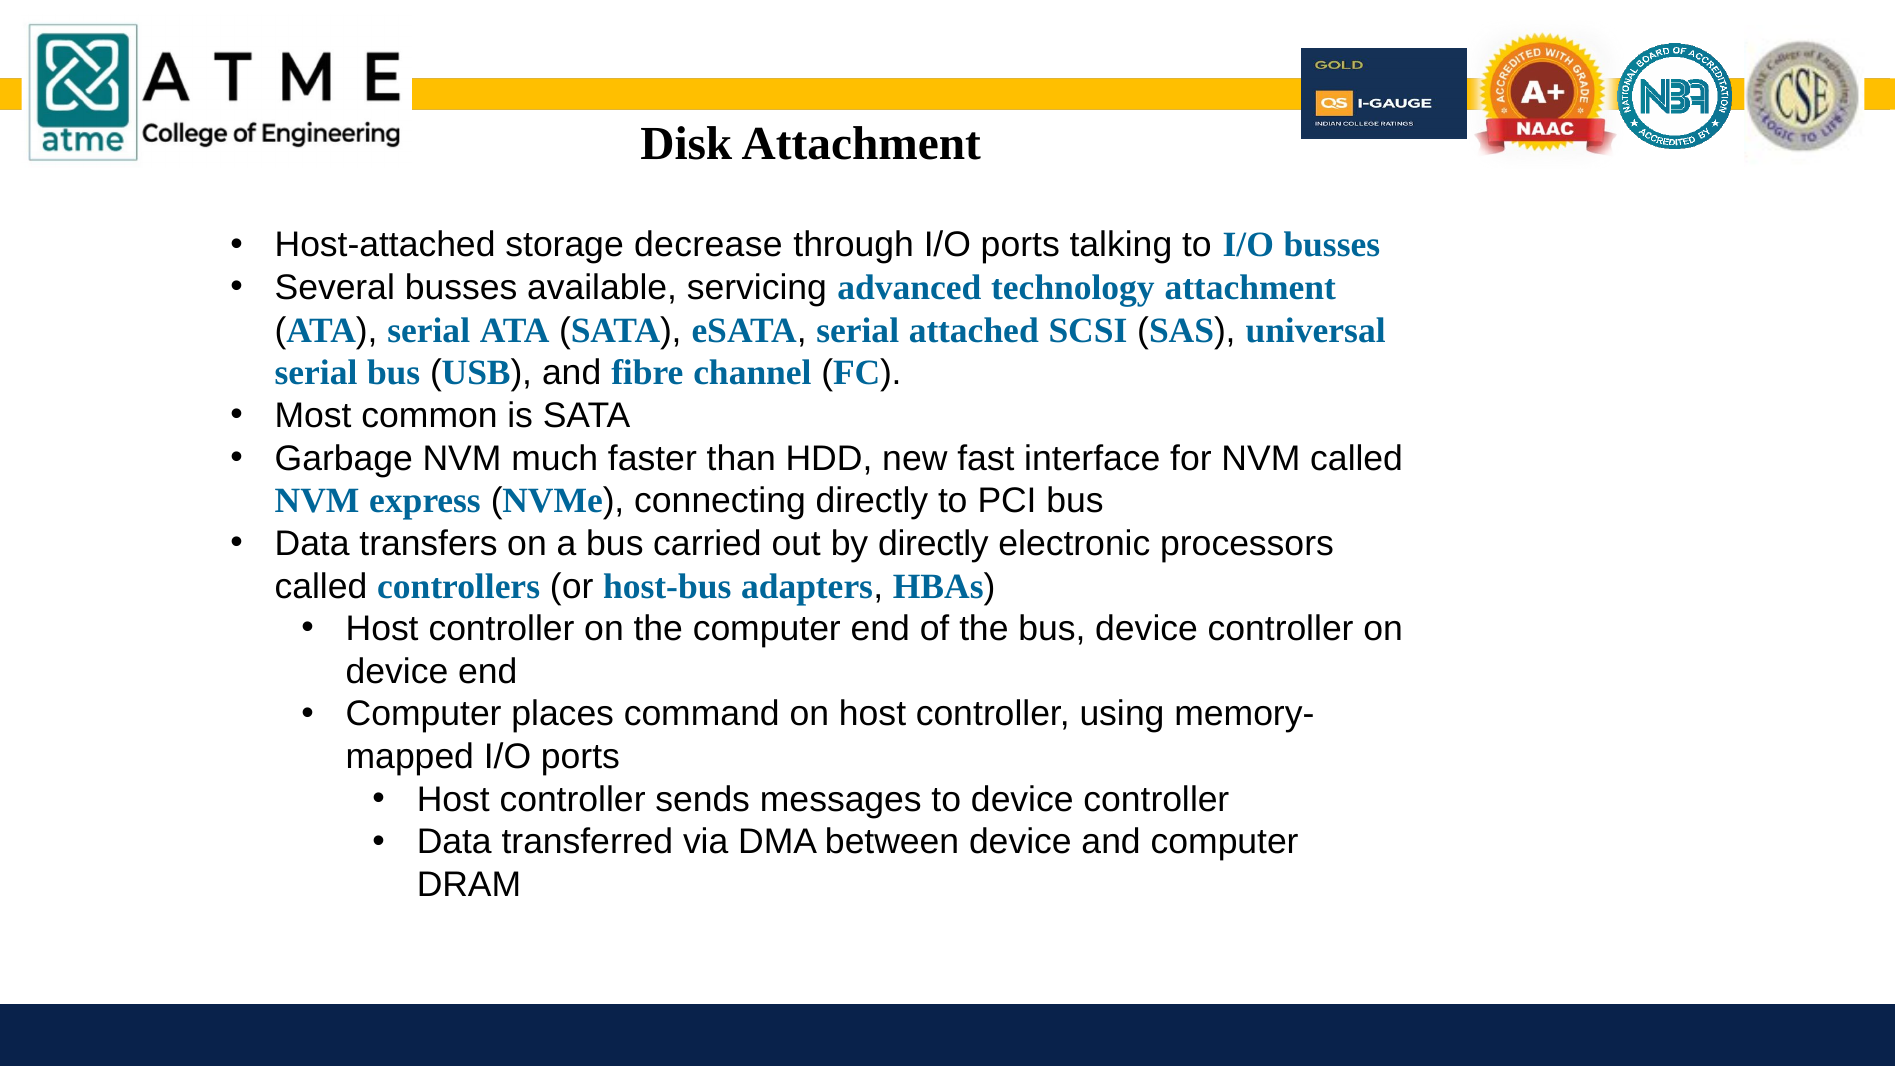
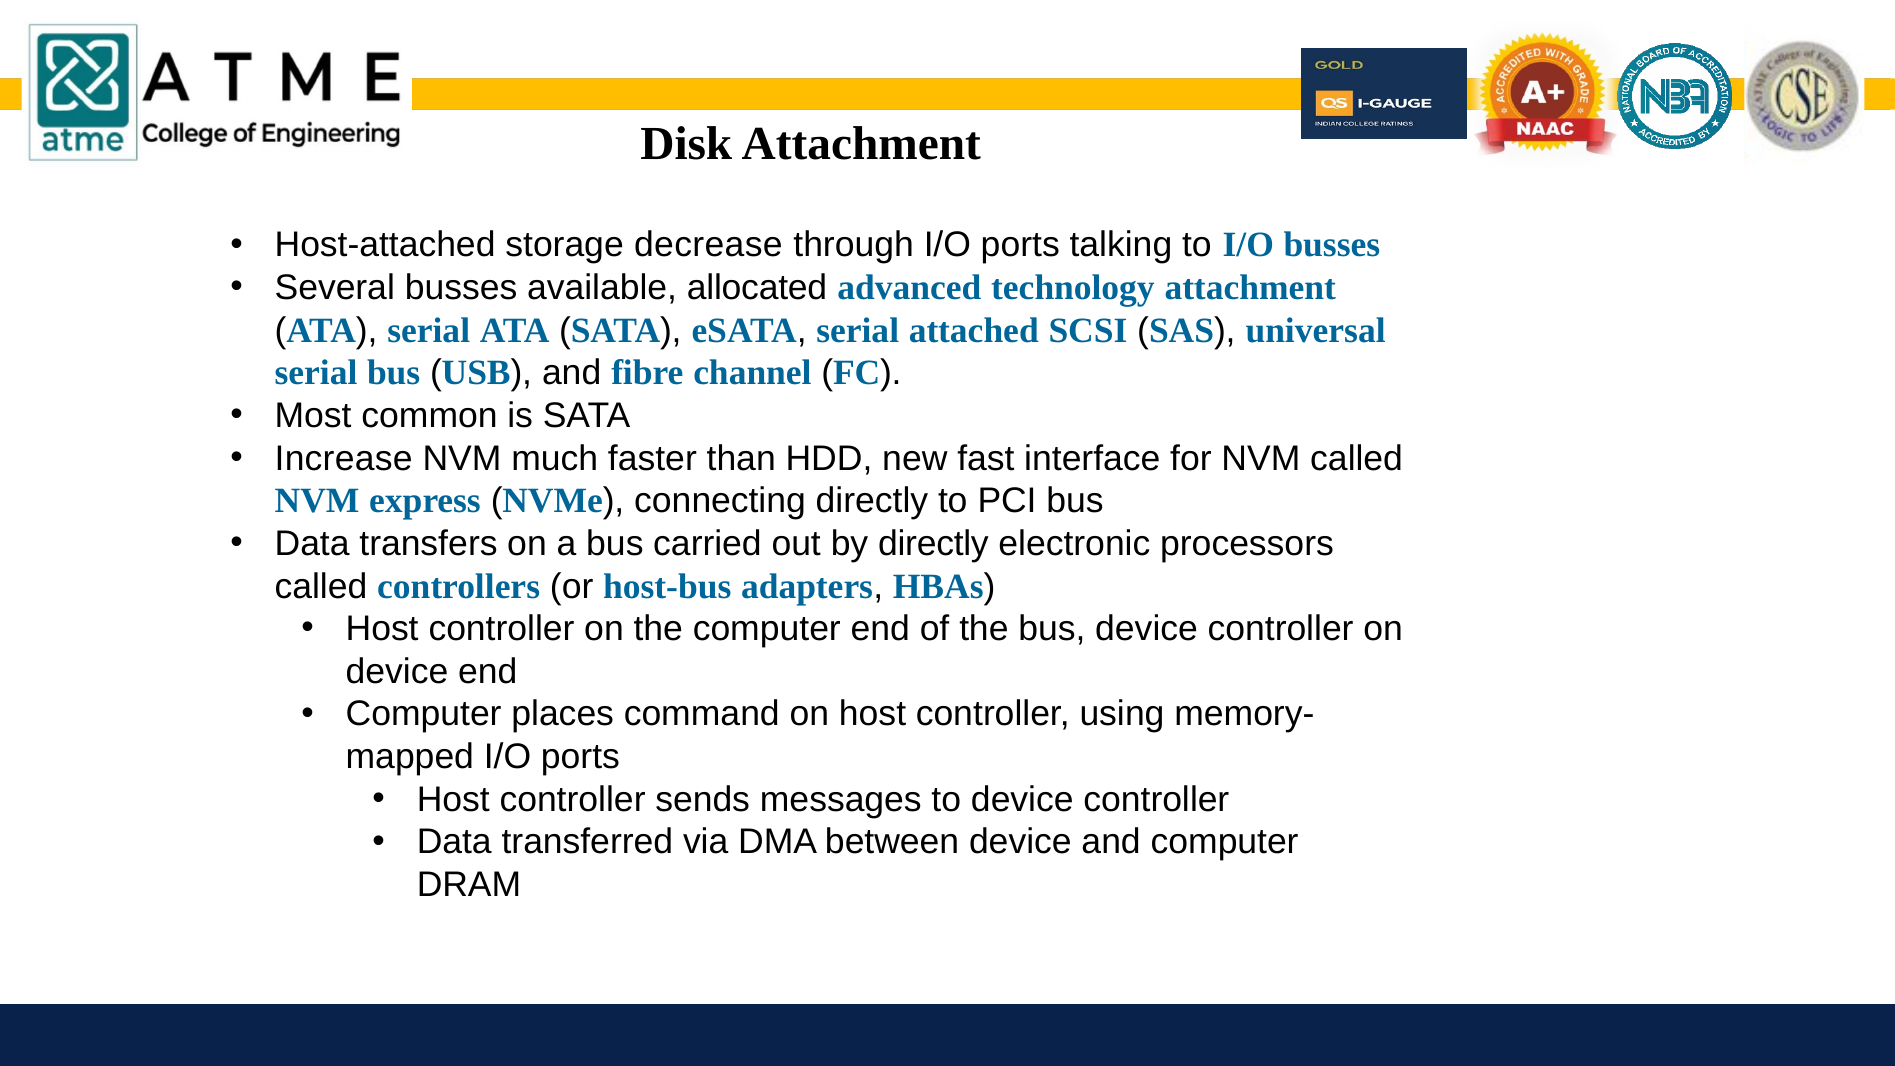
servicing: servicing -> allocated (757, 288)
Garbage: Garbage -> Increase (344, 458)
